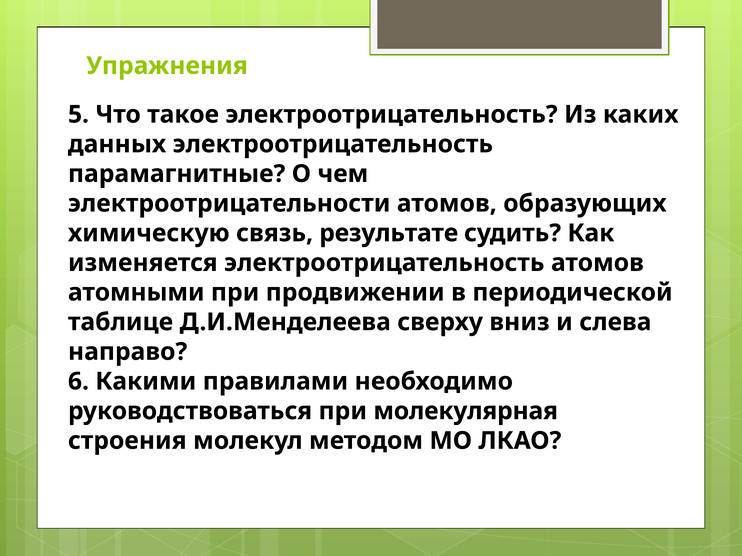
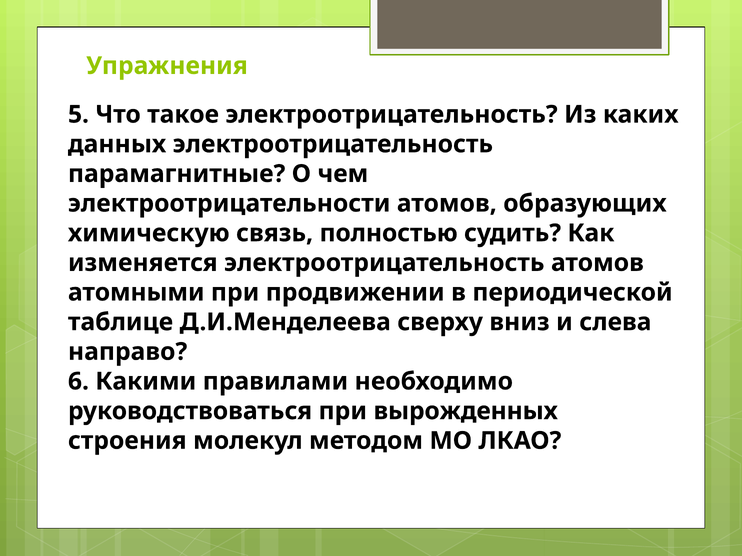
результате: результате -> полностью (389, 233)
молекулярная: молекулярная -> вырожденных (466, 411)
